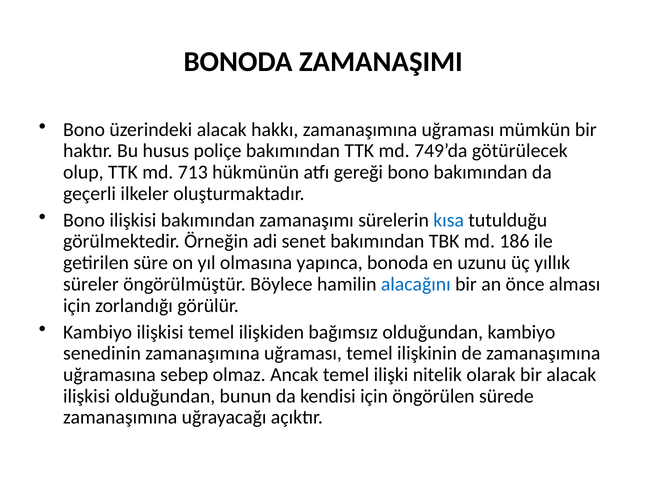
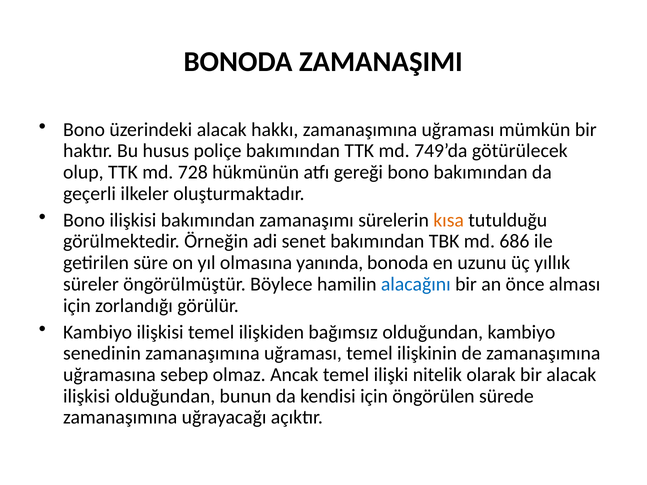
713: 713 -> 728 (193, 172)
kısa colour: blue -> orange (449, 220)
186: 186 -> 686 (514, 242)
yapınca: yapınca -> yanında (330, 263)
